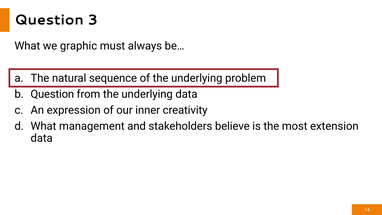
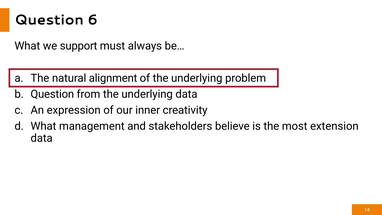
3: 3 -> 6 (93, 20)
graphic: graphic -> support (79, 46)
sequence: sequence -> alignment (113, 78)
